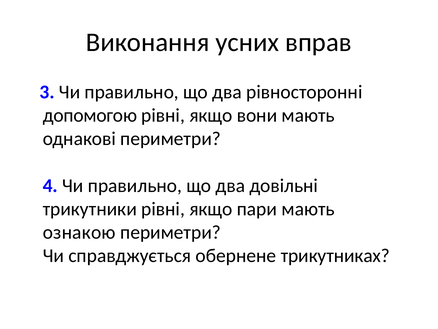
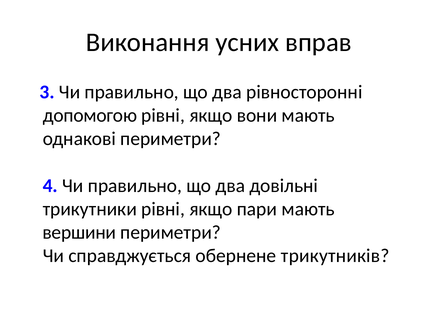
ознакою: ознакою -> вершини (79, 232)
трикутниках: трикутниках -> трикутників (335, 255)
